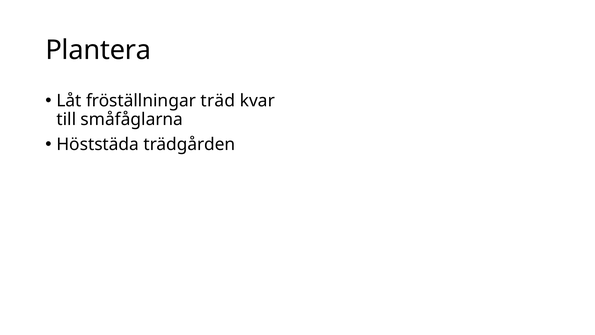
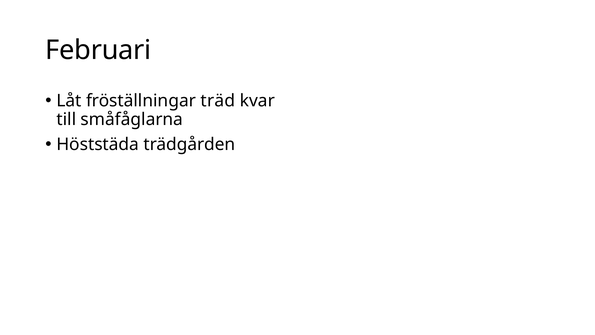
Plantera: Plantera -> Februari (98, 50)
